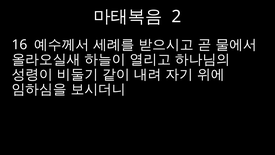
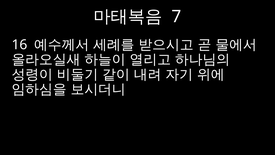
2: 2 -> 7 (176, 17)
